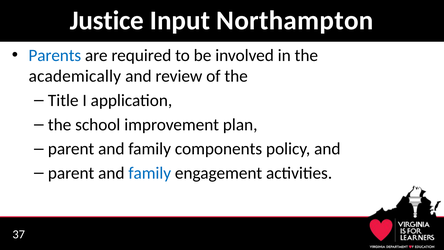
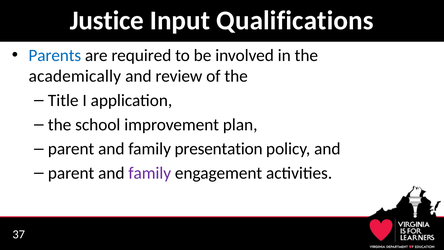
Northampton: Northampton -> Qualifications (295, 20)
components: components -> presentation (219, 149)
family colour: blue -> purple (150, 173)
